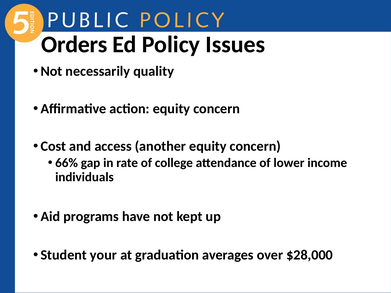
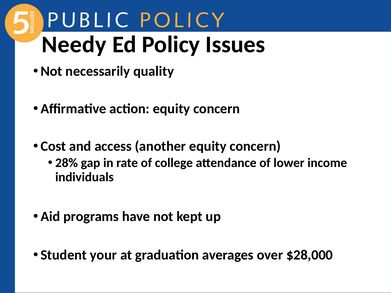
Orders: Orders -> Needy (74, 44)
66%: 66% -> 28% (67, 163)
